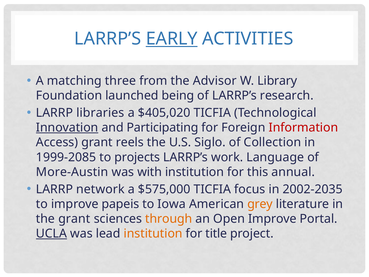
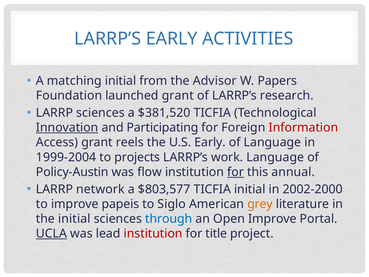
EARLY underline: present -> none (172, 39)
matching three: three -> initial (121, 81)
Library: Library -> Papers (277, 81)
launched being: being -> grant (178, 96)
LARRP libraries: libraries -> sciences (100, 113)
$405,020: $405,020 -> $381,520 (164, 113)
U.S Siglo: Siglo -> Early (210, 142)
of Collection: Collection -> Language (272, 142)
1999-2085: 1999-2085 -> 1999-2004 (66, 157)
More-Austin: More-Austin -> Policy-Austin (72, 172)
with: with -> flow (150, 172)
for underline: none -> present (236, 172)
$575,000: $575,000 -> $803,577 (164, 189)
TICFIA focus: focus -> initial (250, 189)
2002-2035: 2002-2035 -> 2002-2000 (313, 189)
Iowa: Iowa -> Siglo (172, 204)
the grant: grant -> initial (74, 219)
through colour: orange -> blue (169, 219)
institution colour: orange -> red (153, 233)
